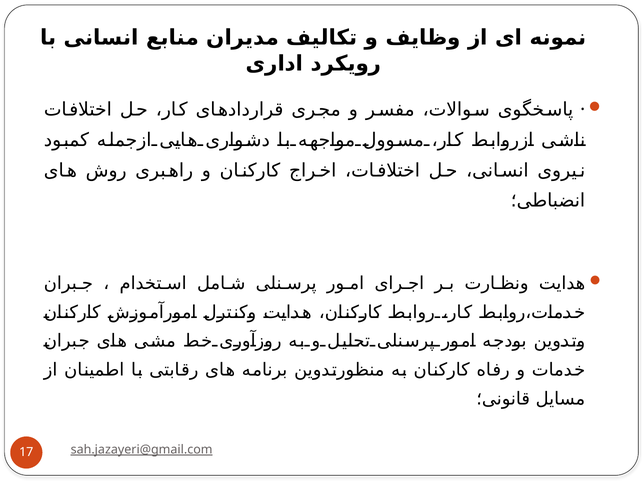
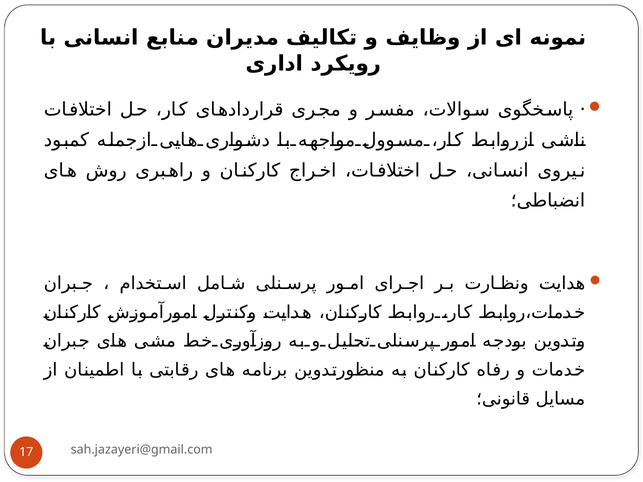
sah.jazayeri@gmail.com underline: present -> none (142, 450)
